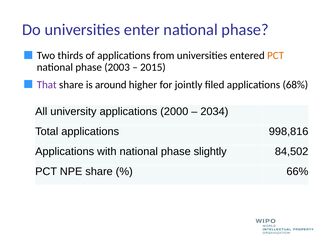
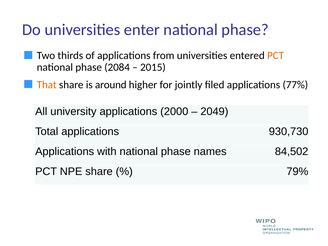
2003: 2003 -> 2084 (117, 67)
That colour: purple -> orange (47, 85)
68%: 68% -> 77% (295, 85)
2034: 2034 -> 2049 (214, 112)
998,816: 998,816 -> 930,730 (289, 132)
slightly: slightly -> names (210, 152)
66%: 66% -> 79% (297, 172)
